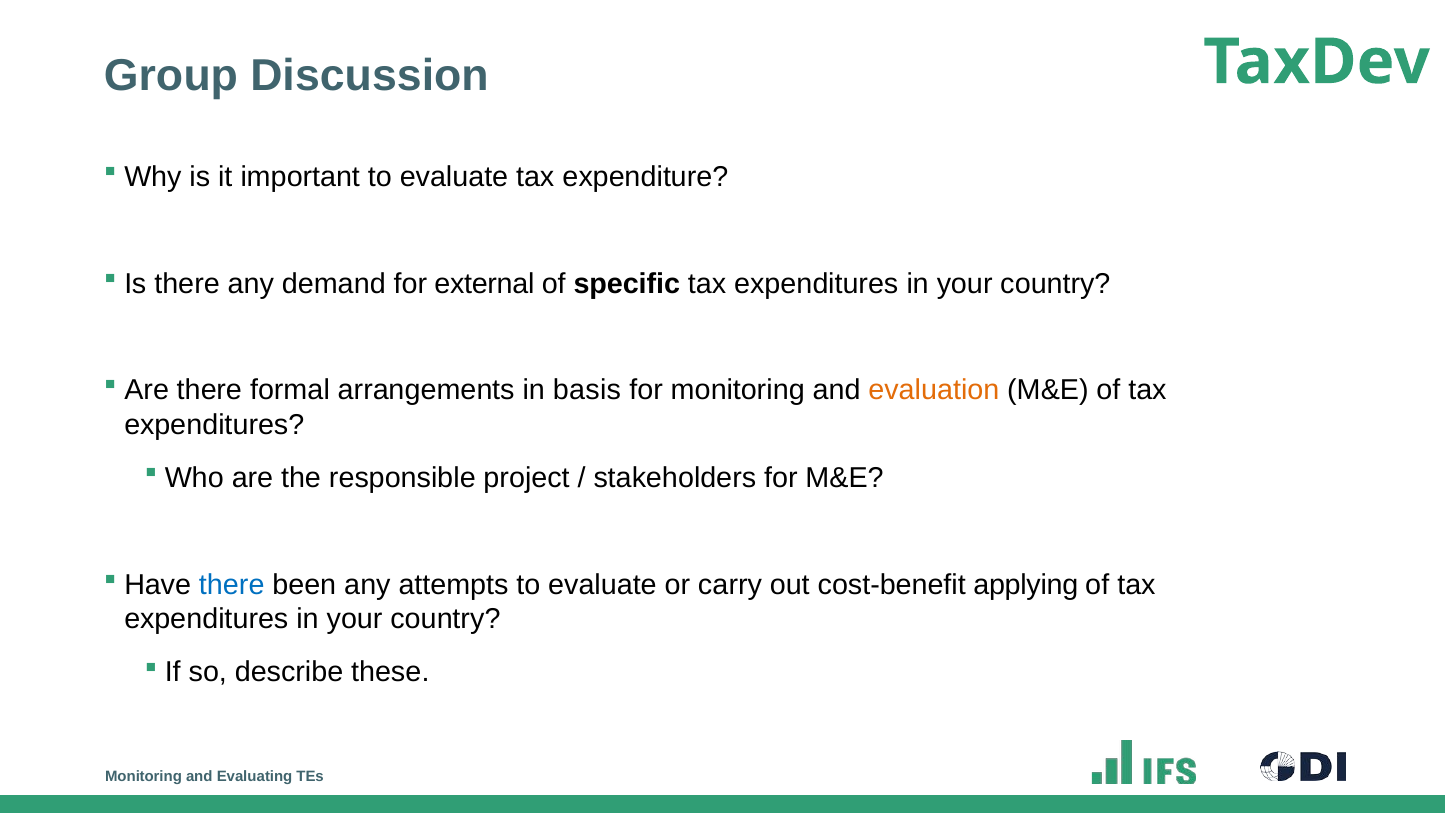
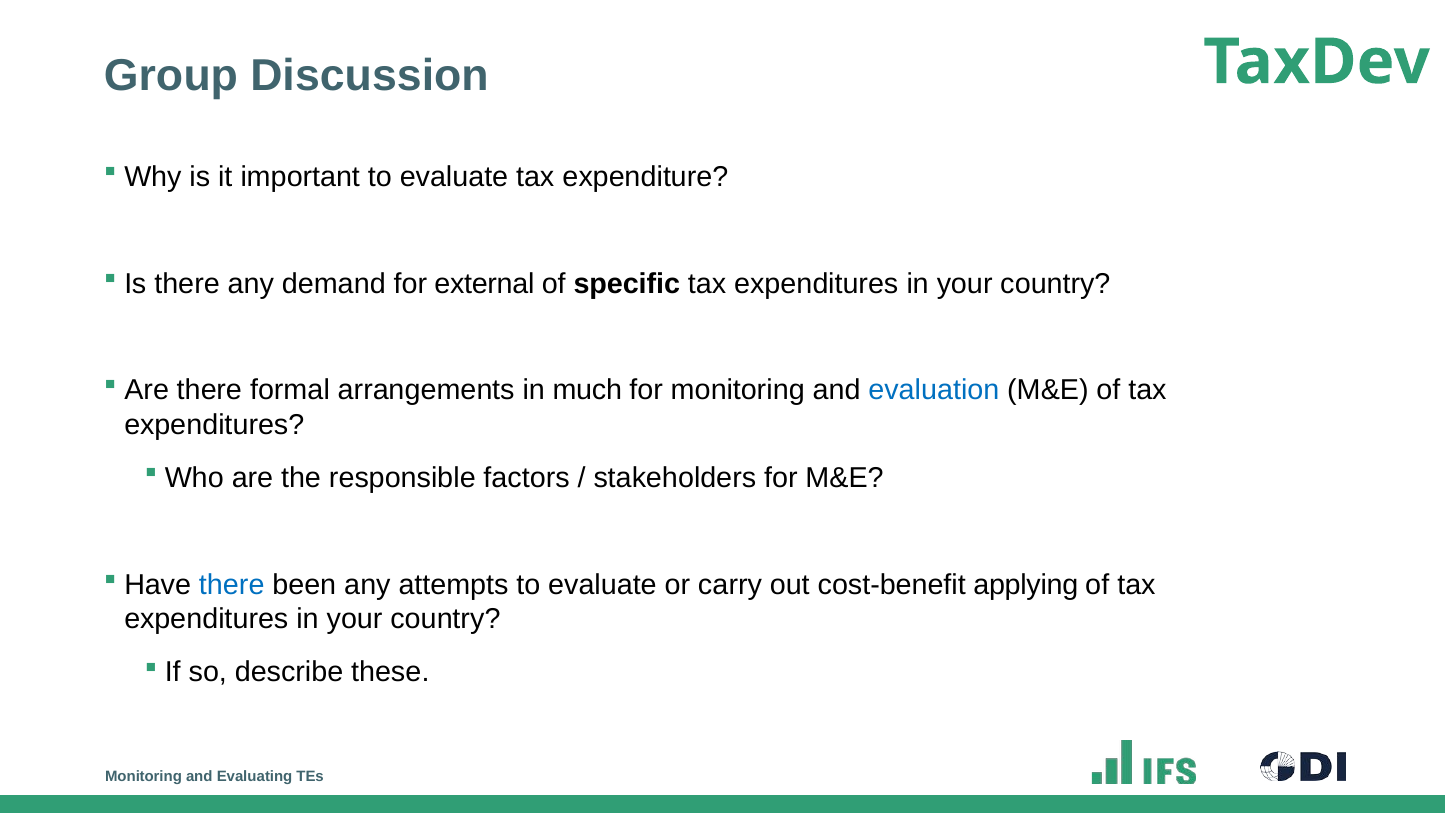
basis: basis -> much (587, 390)
evaluation colour: orange -> blue (934, 390)
project: project -> factors (527, 478)
